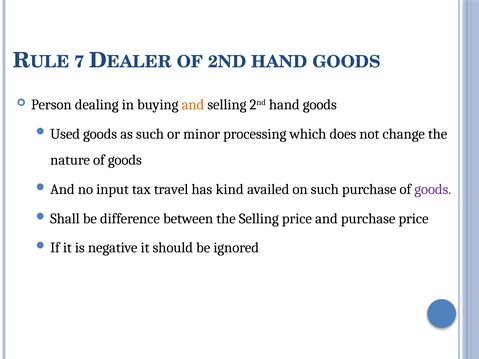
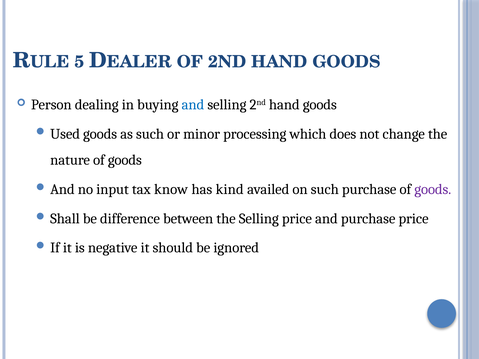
7: 7 -> 5 (79, 62)
and colour: orange -> blue (193, 105)
travel: travel -> know (171, 190)
